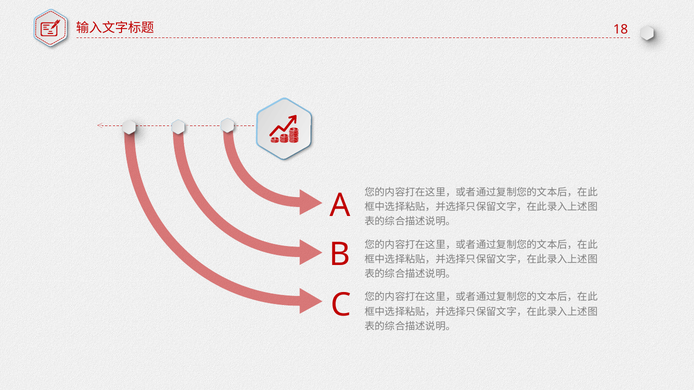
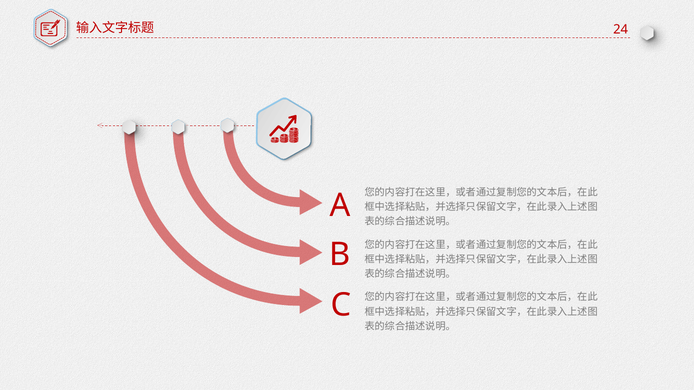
18: 18 -> 24 (621, 30)
